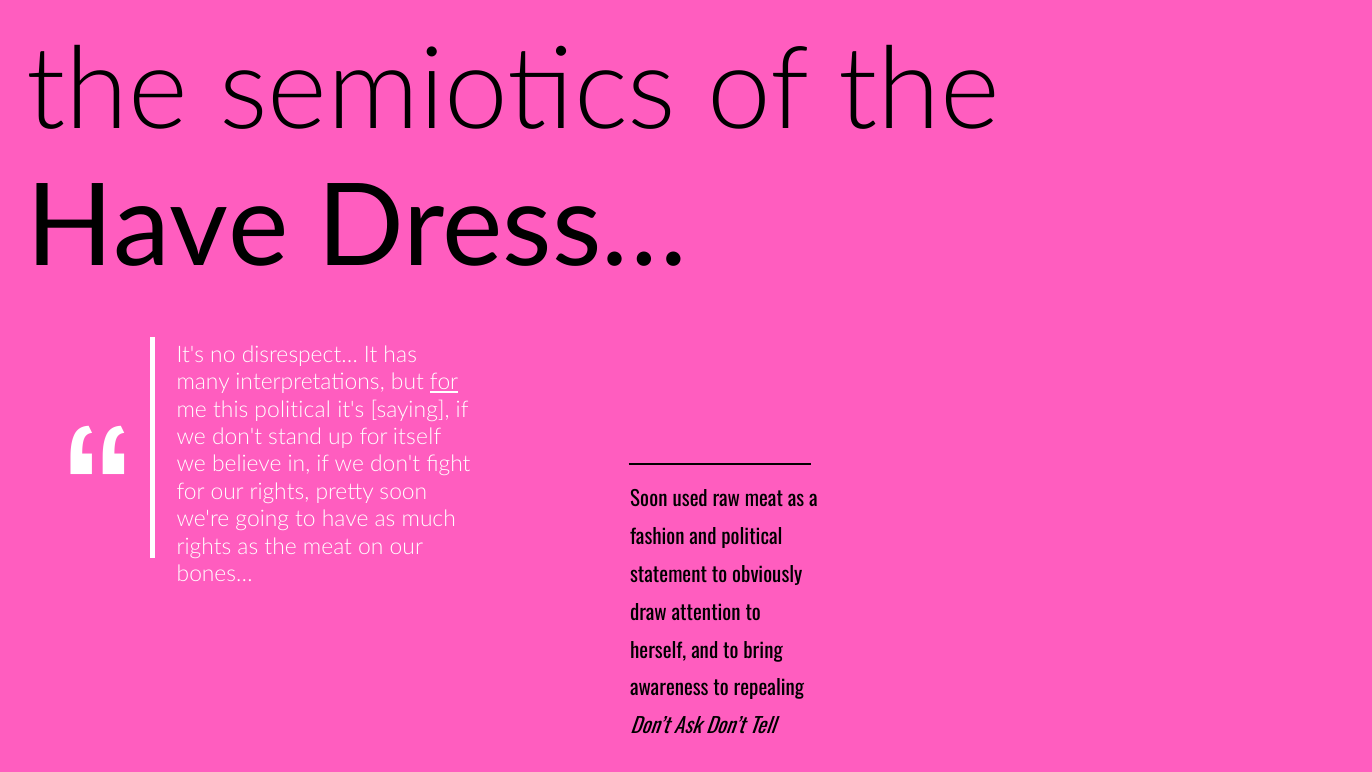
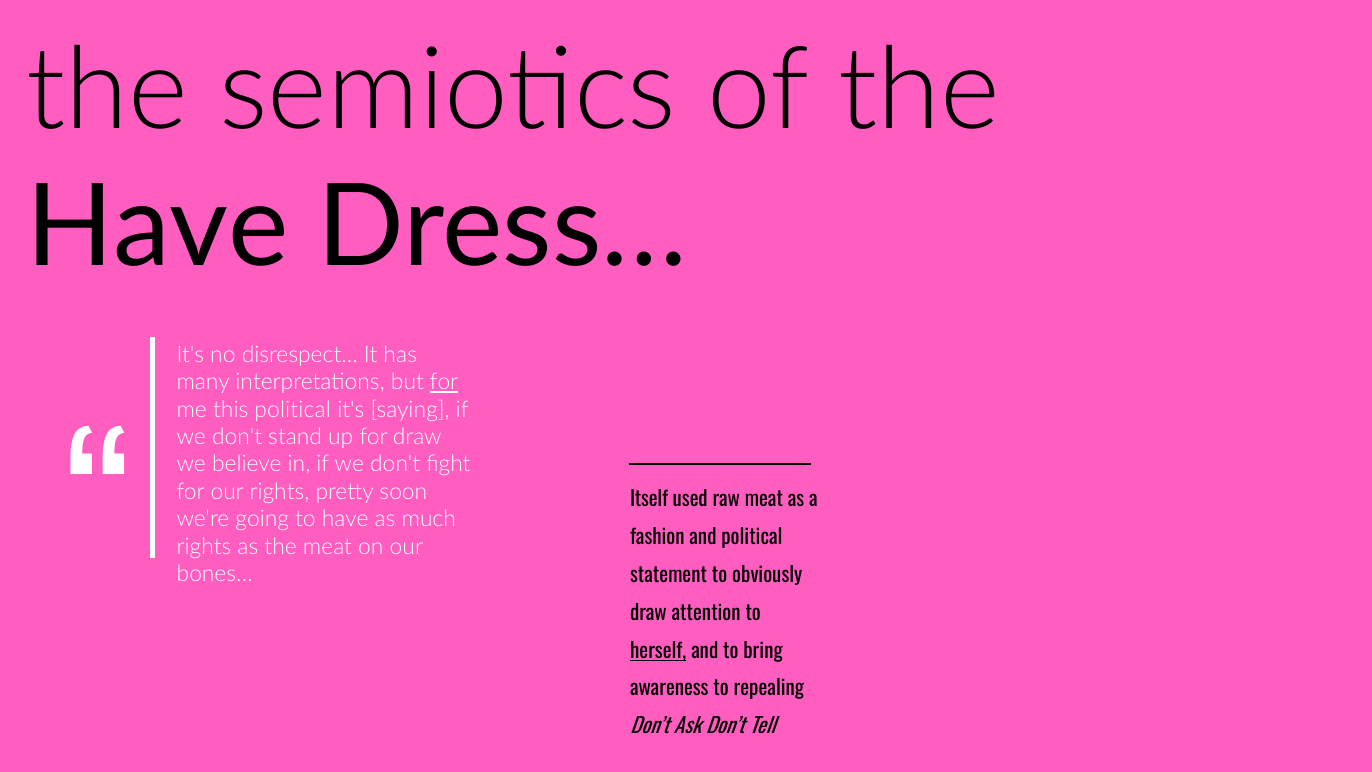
for itself: itself -> draw (417, 437)
Soon: Soon -> Itself (649, 500)
herself underline: none -> present (658, 651)
